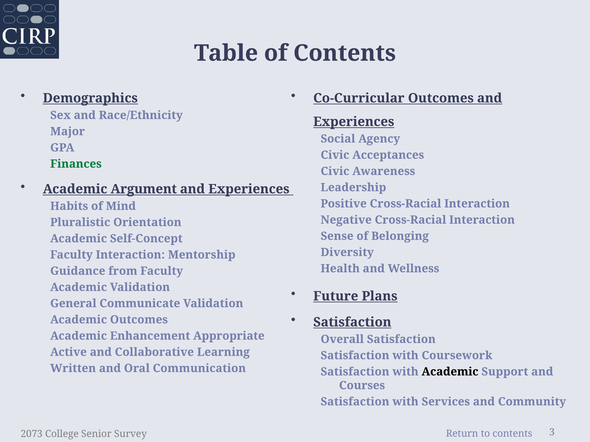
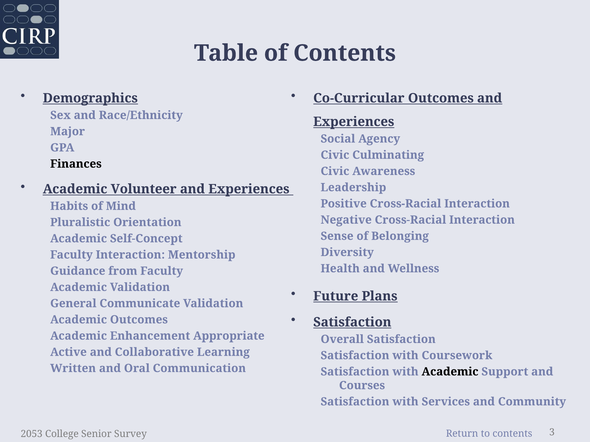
Acceptances: Acceptances -> Culminating (388, 155)
Finances colour: green -> black (76, 164)
Argument: Argument -> Volunteer (144, 189)
2073: 2073 -> 2053 (32, 434)
